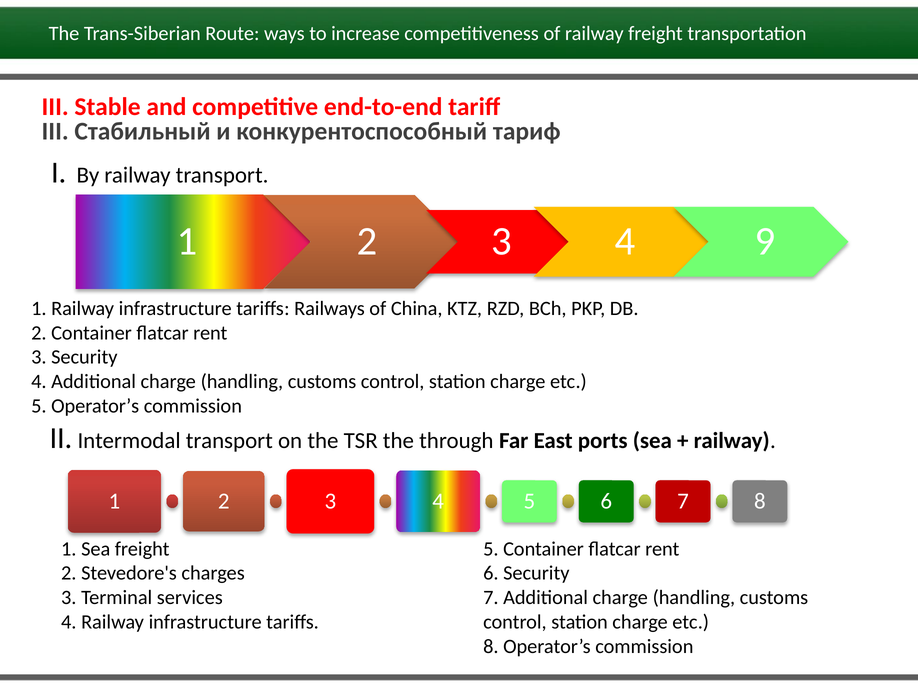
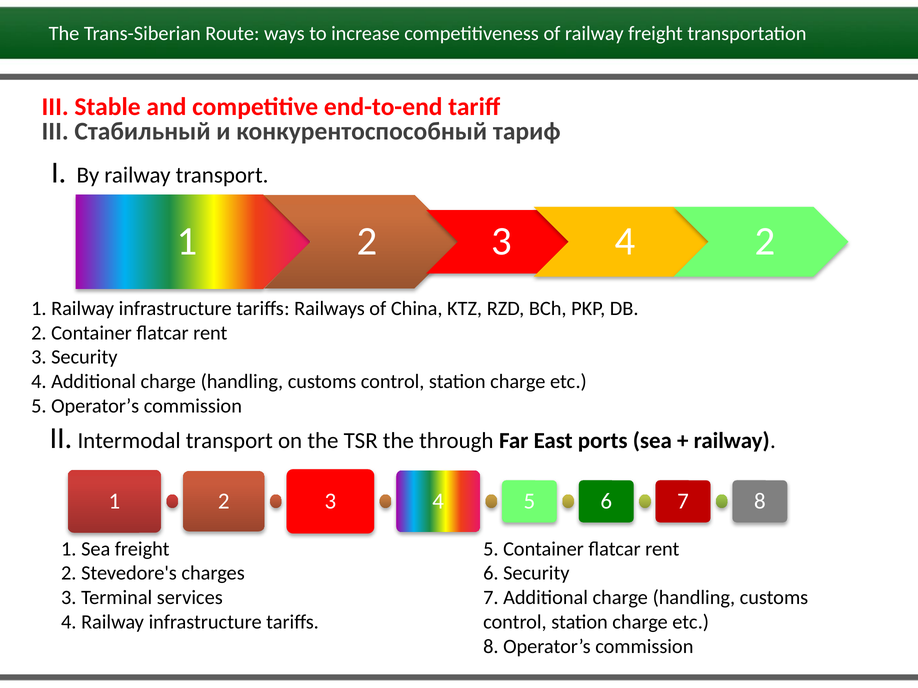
4 9: 9 -> 2 (765, 242)
